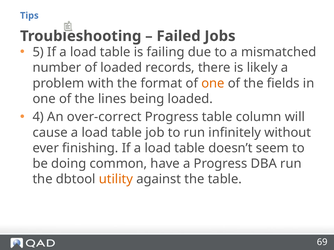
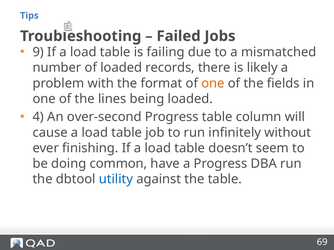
5: 5 -> 9 (38, 52)
over-correct: over-correct -> over-second (104, 117)
utility colour: orange -> blue (116, 180)
